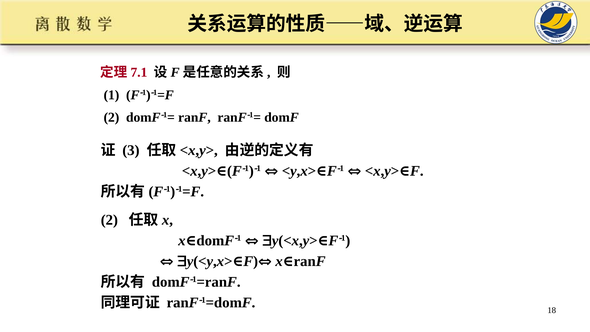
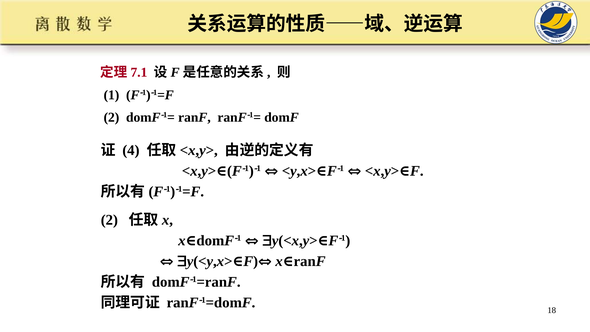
3: 3 -> 4 (131, 150)
